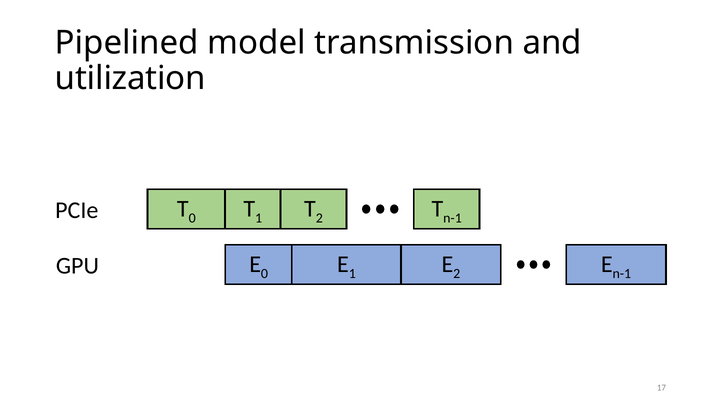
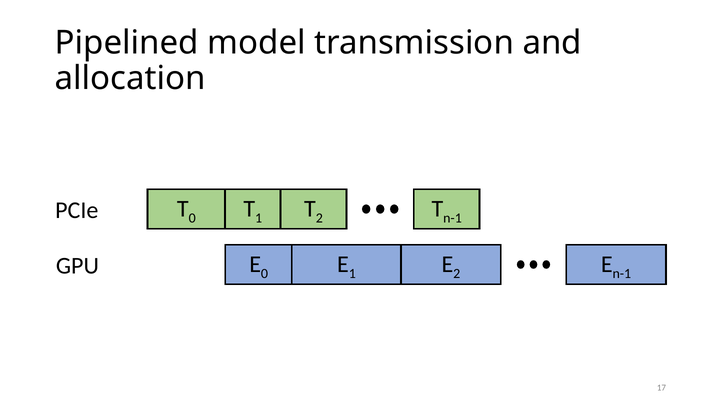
utilization: utilization -> allocation (130, 78)
